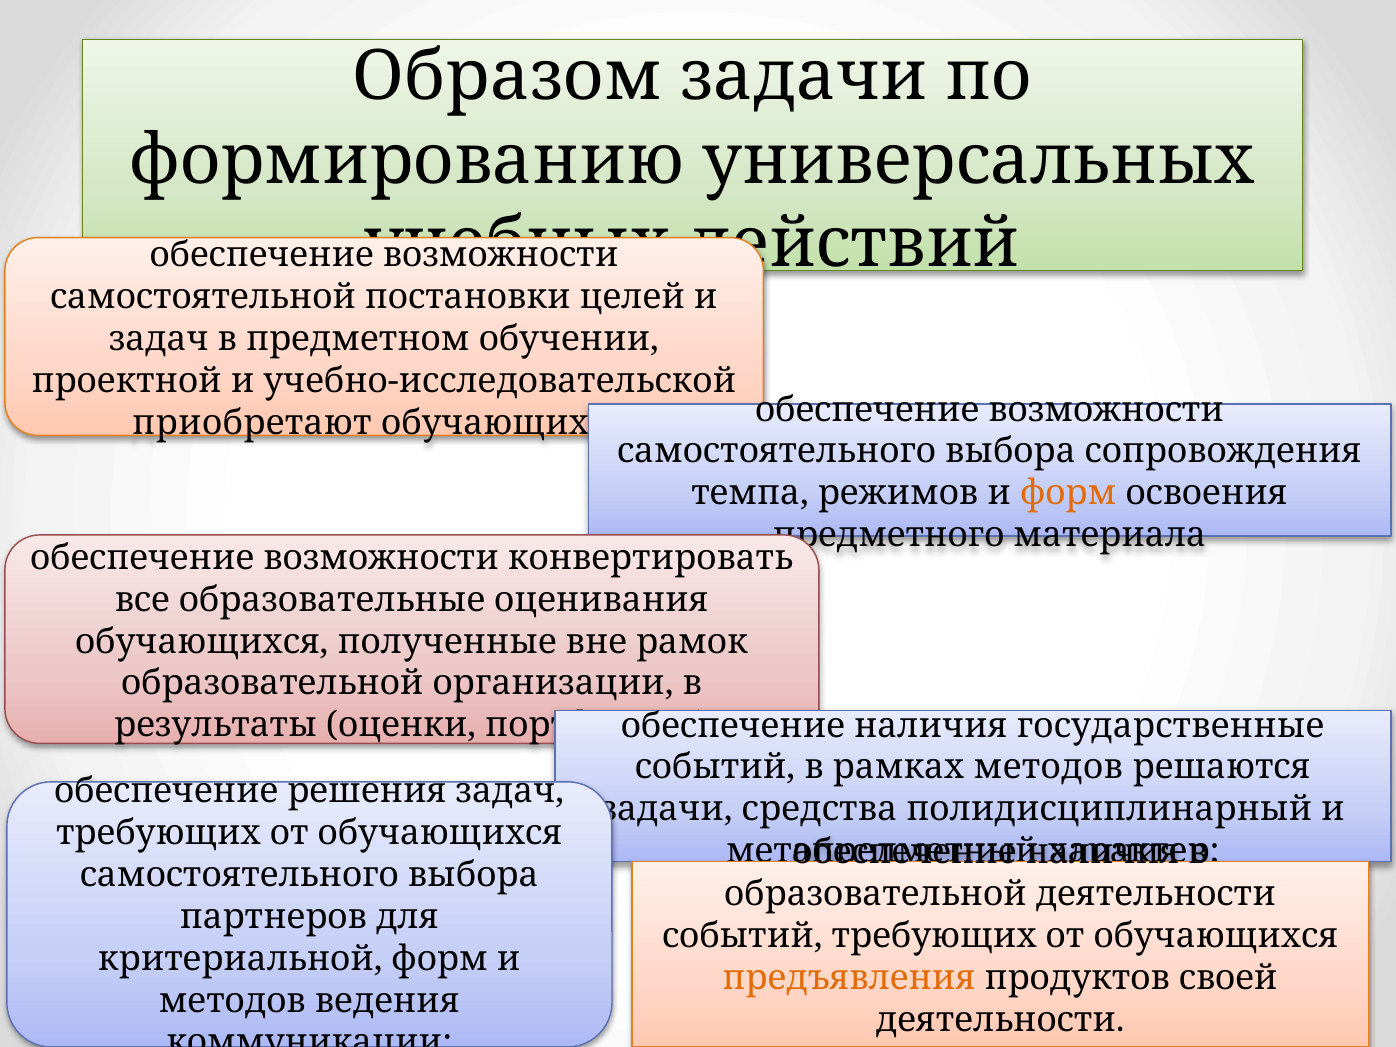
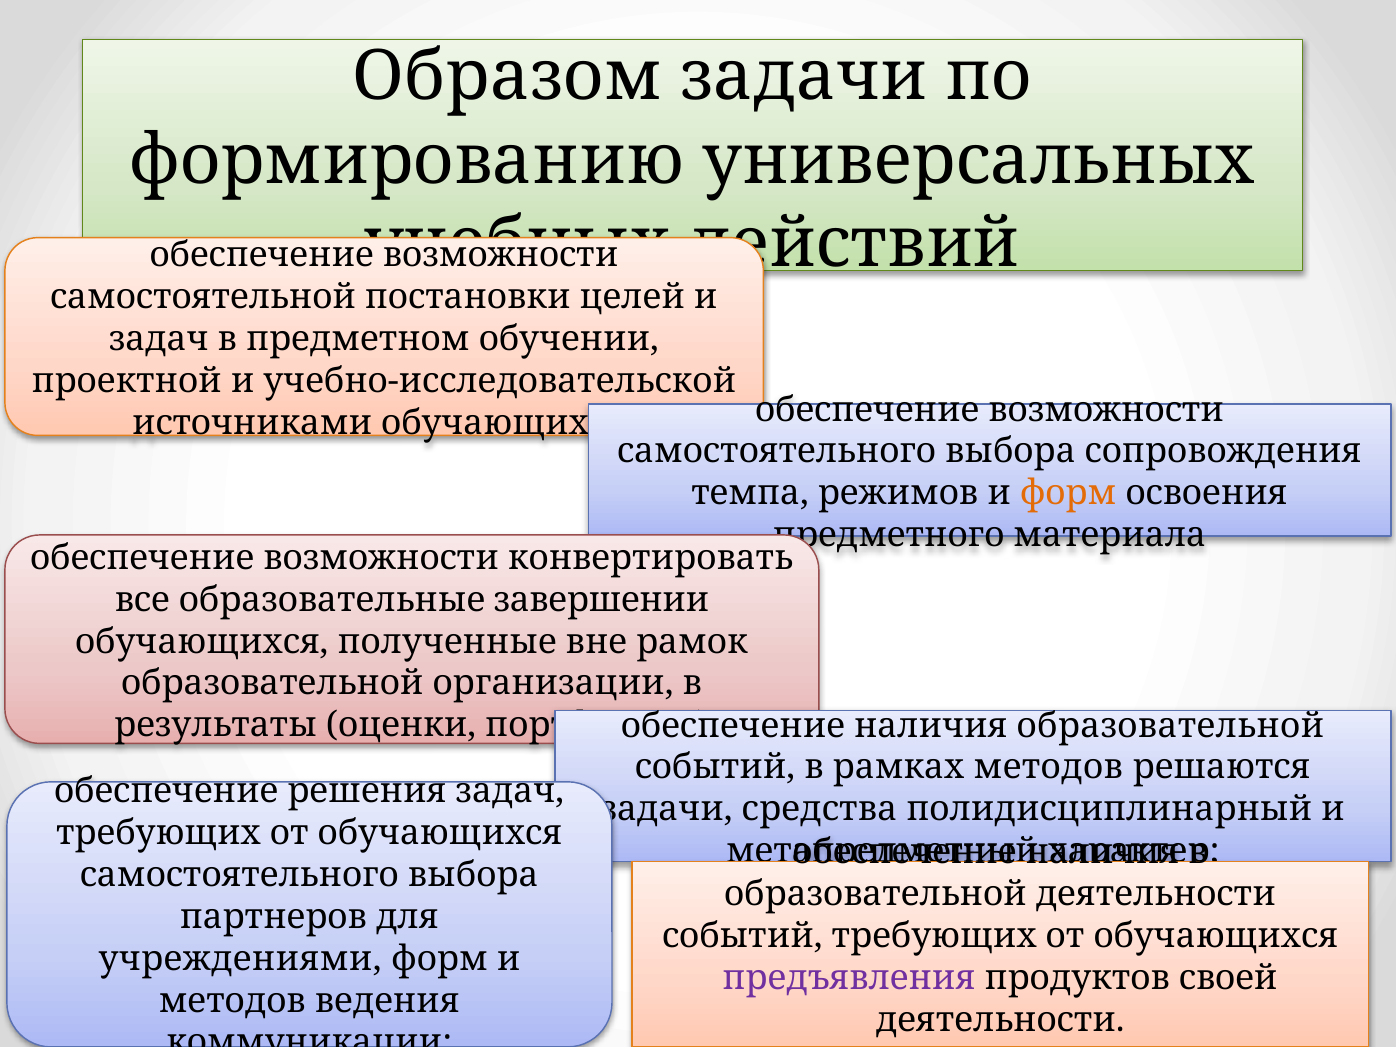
приобретают: приобретают -> источниками (252, 423)
оценивания: оценивания -> завершении (601, 600)
наличия государственные: государственные -> образовательной (1170, 726)
критериальной: критериальной -> учреждениями (240, 959)
предъявления colour: orange -> purple (849, 978)
